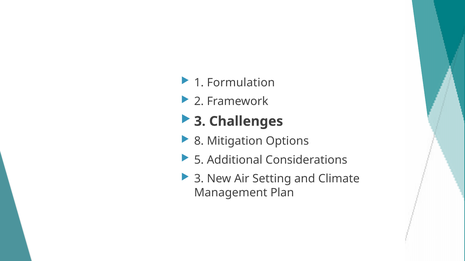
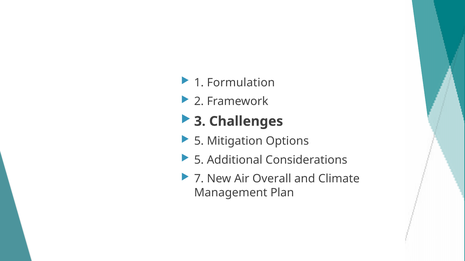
8: 8 -> 5 (199, 141)
3: 3 -> 7 (199, 179)
Setting: Setting -> Overall (272, 179)
